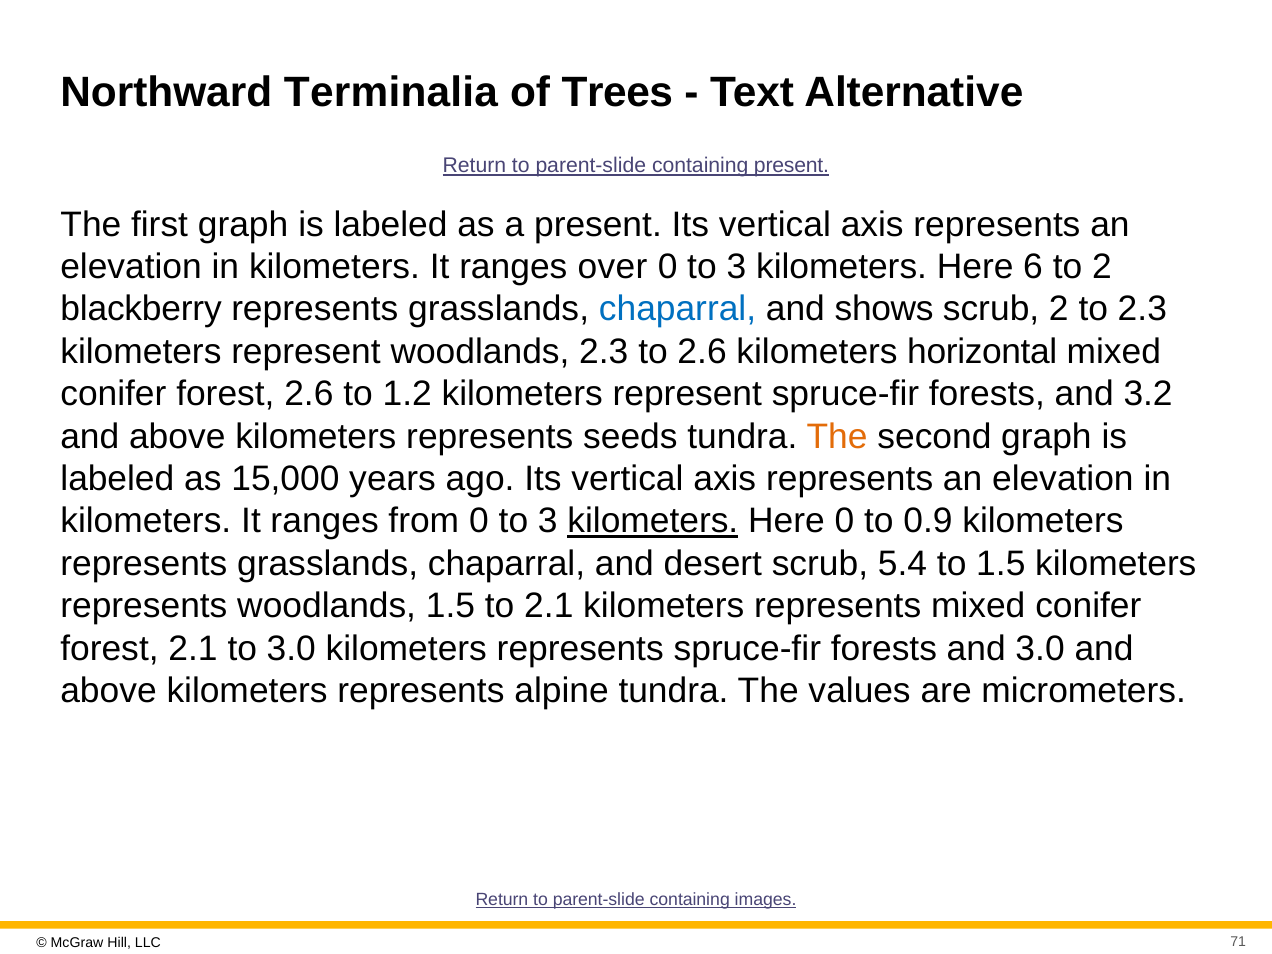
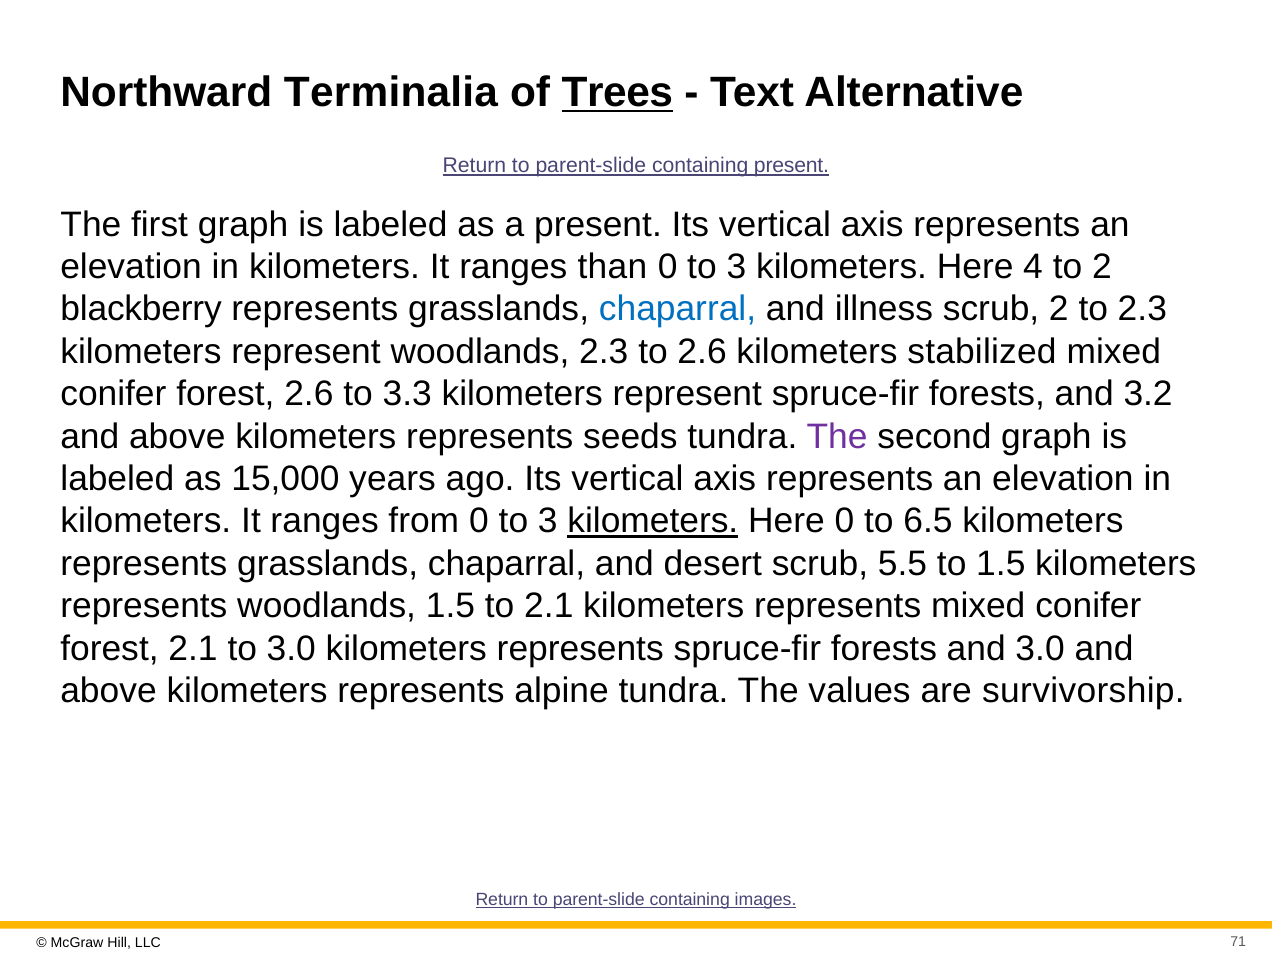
Trees underline: none -> present (617, 93)
over: over -> than (612, 267)
6: 6 -> 4 (1033, 267)
shows: shows -> illness (884, 309)
horizontal: horizontal -> stabilized (982, 352)
1.2: 1.2 -> 3.3 (407, 394)
The colour: orange -> purple (837, 436)
0.9: 0.9 -> 6.5 (928, 521)
5.4: 5.4 -> 5.5 (902, 564)
micrometers: micrometers -> survivorship (1083, 691)
